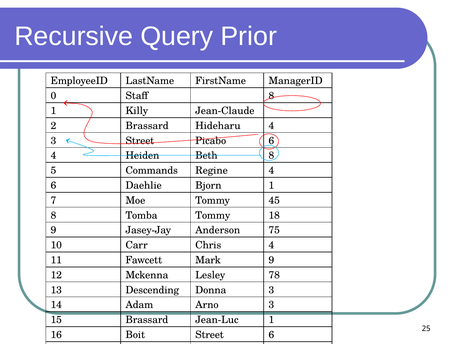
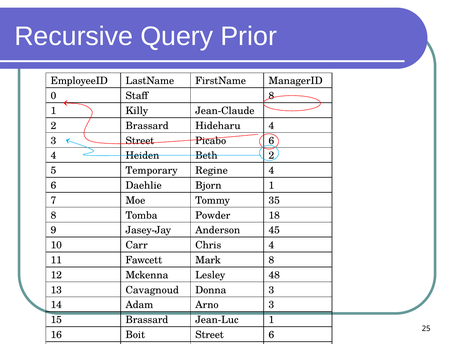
Beth 8: 8 -> 2 (271, 155)
Commands: Commands -> Temporary (152, 170)
45: 45 -> 35 (274, 200)
Tomba Tommy: Tommy -> Powder (213, 215)
75: 75 -> 45 (274, 230)
Mark 9: 9 -> 8 (271, 260)
78: 78 -> 48 (274, 275)
Descending: Descending -> Cavagnoud (152, 290)
